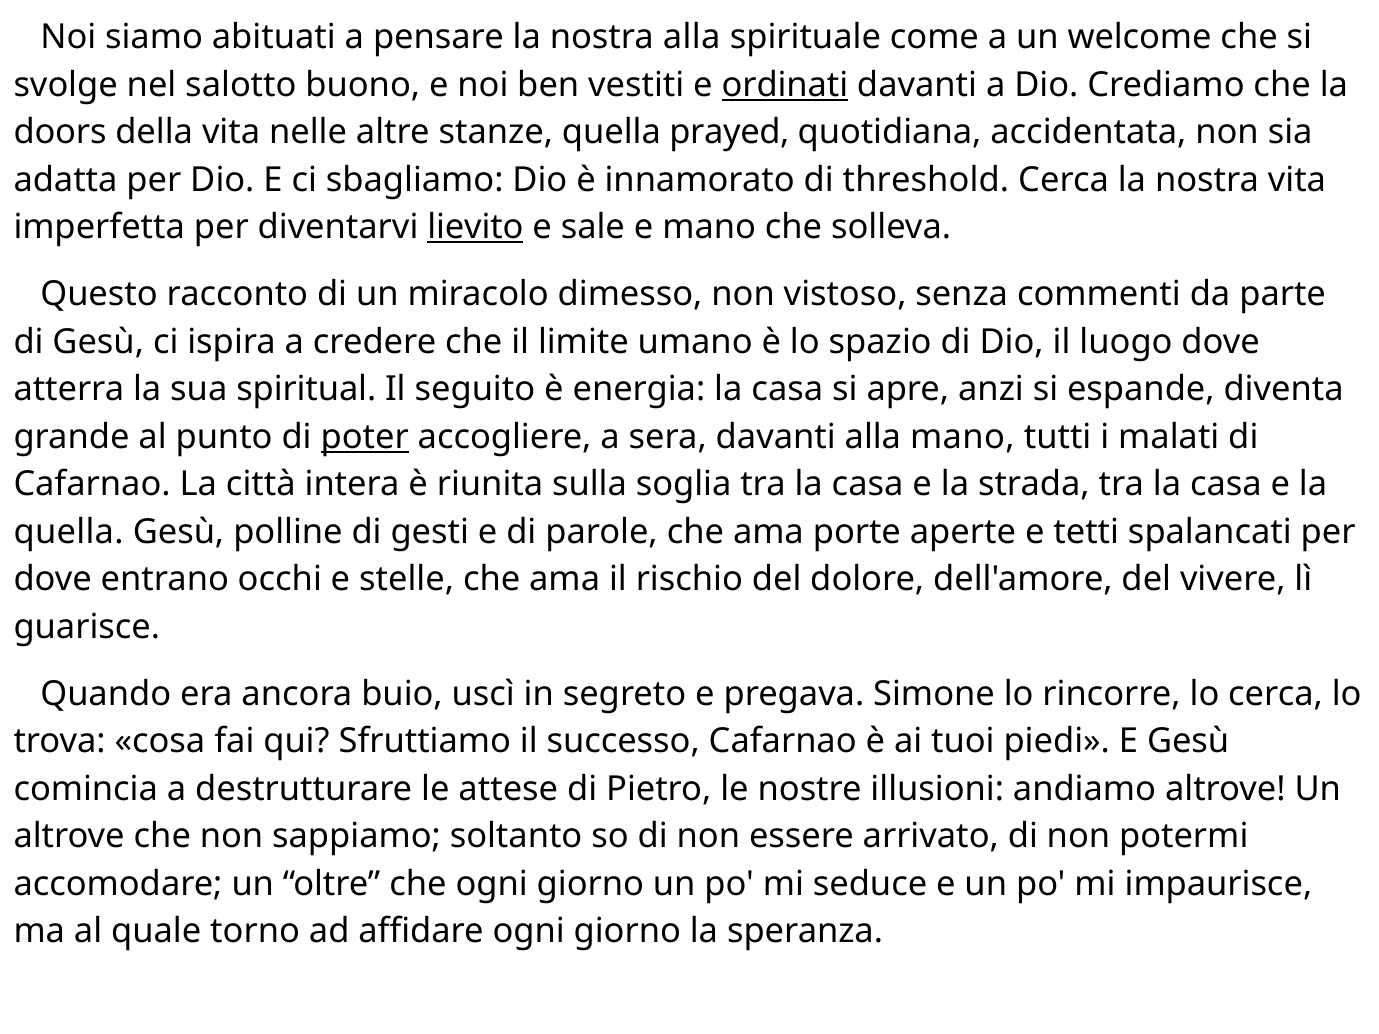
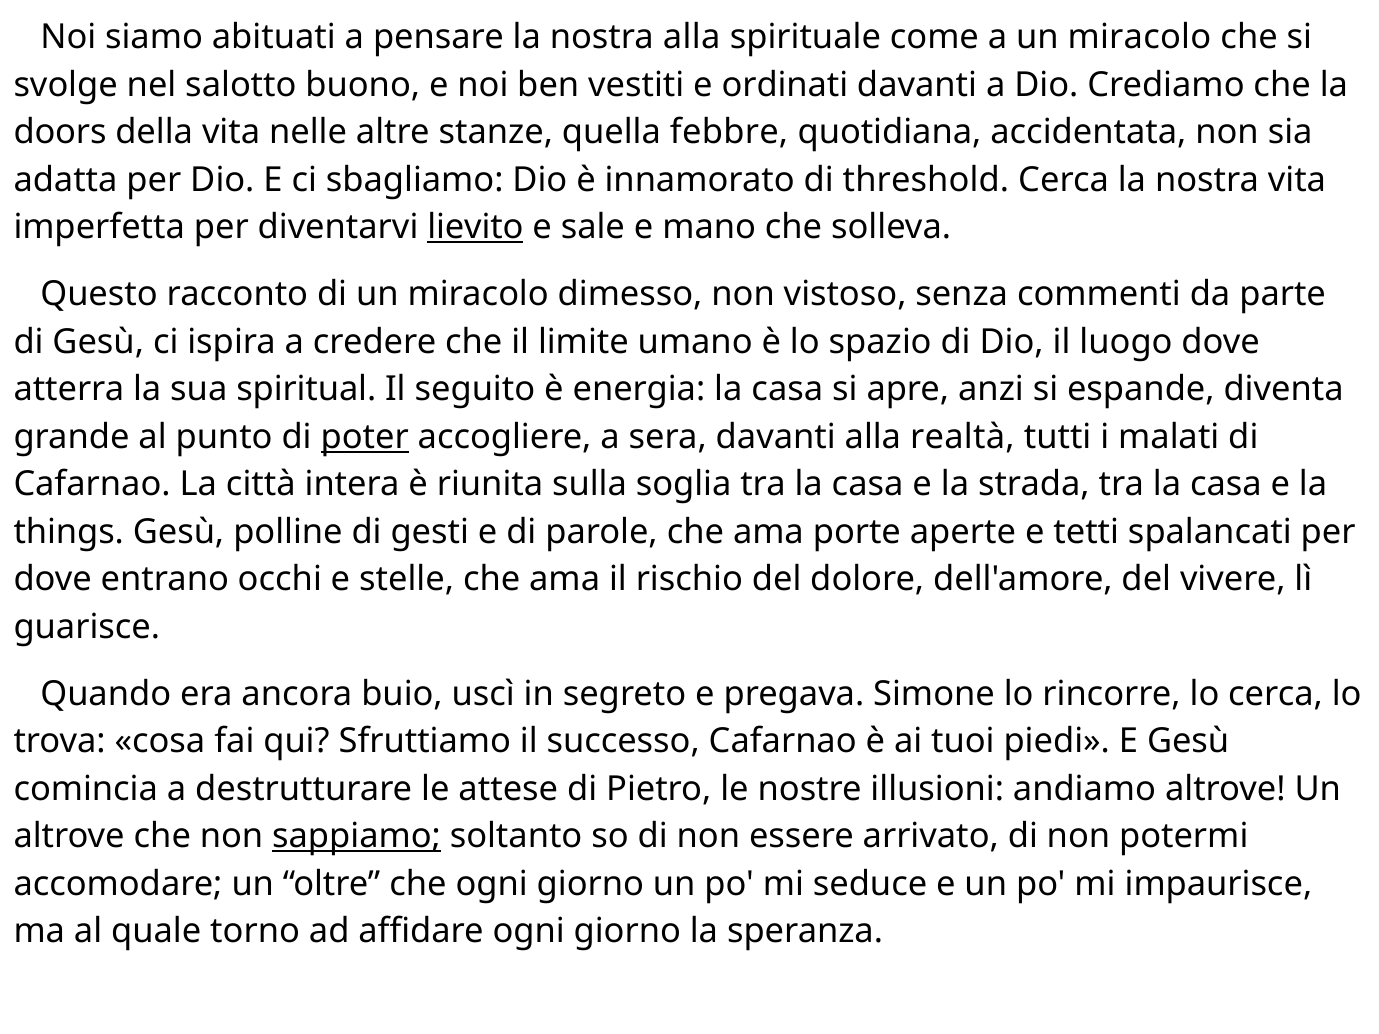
a un welcome: welcome -> miracolo (1139, 37)
ordinati underline: present -> none (785, 85)
prayed: prayed -> febbre (729, 132)
alla mano: mano -> realtà (962, 437)
quella: quella -> things (69, 532)
sappiamo underline: none -> present (357, 837)
